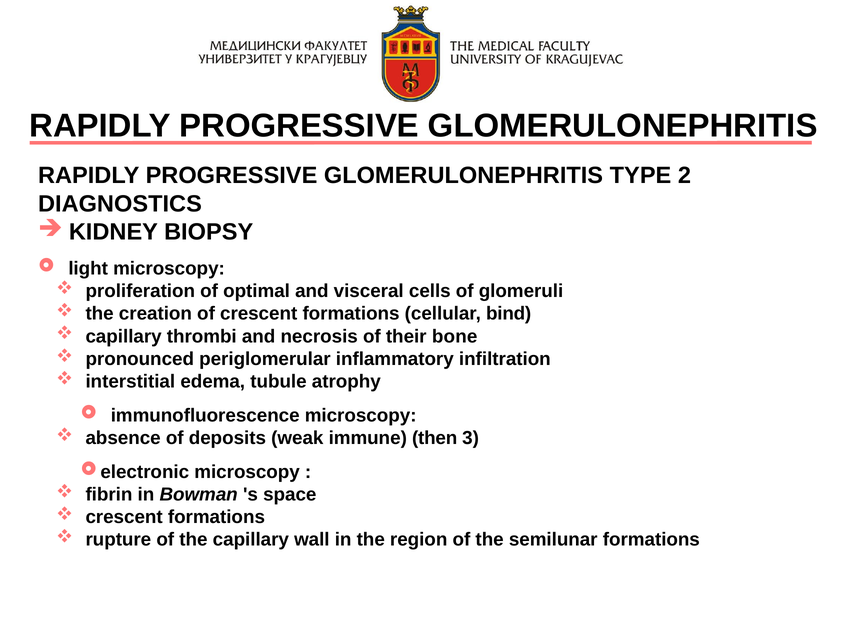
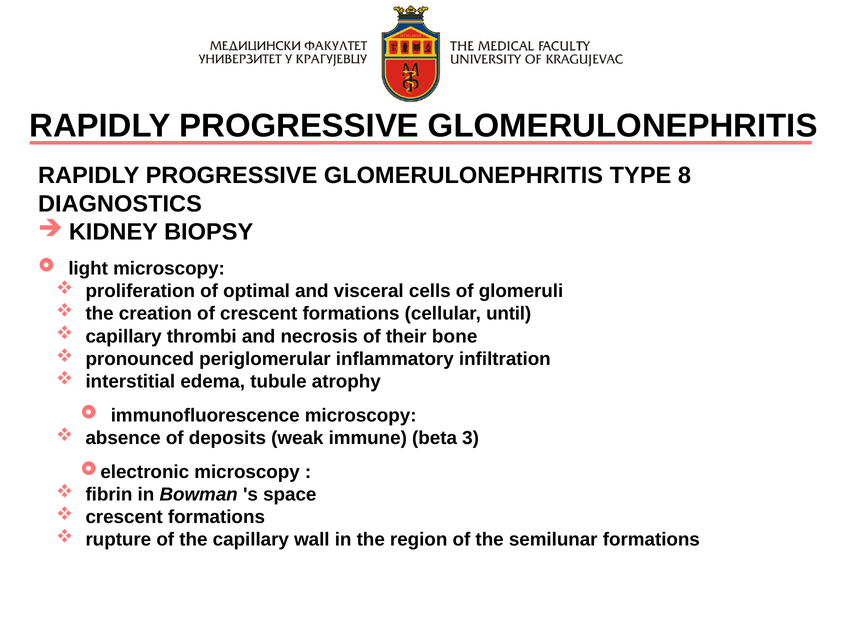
2: 2 -> 8 (684, 176)
bind: bind -> until (509, 314)
then: then -> beta (435, 438)
